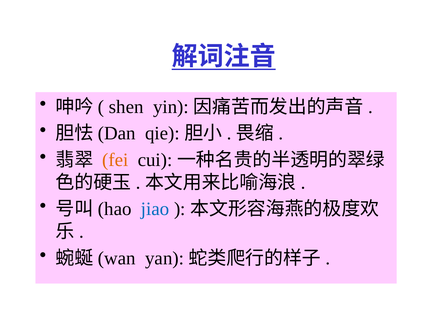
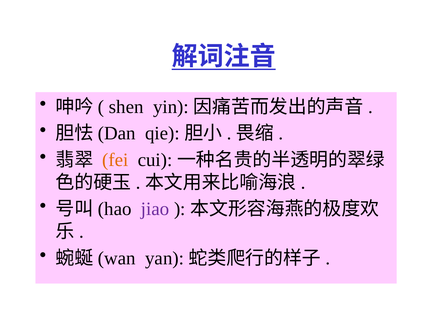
jiao colour: blue -> purple (155, 209)
